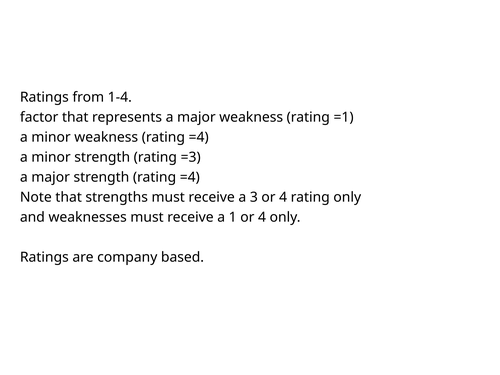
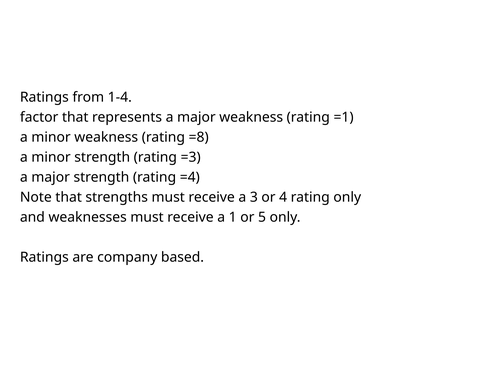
weakness rating =4: =4 -> =8 (199, 137)
1 or 4: 4 -> 5 (262, 217)
